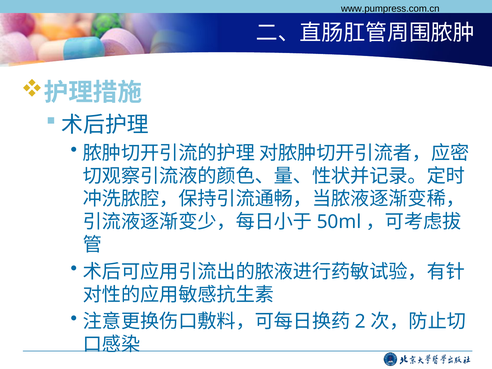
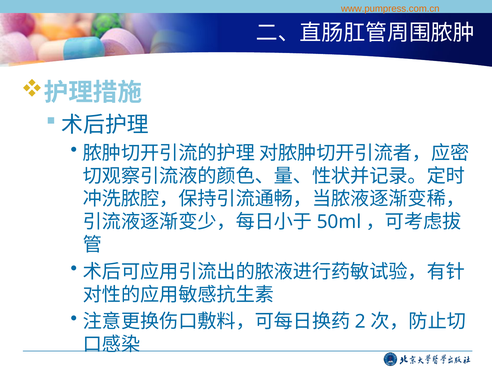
www.pumpress.com.cn colour: black -> orange (390, 9)
